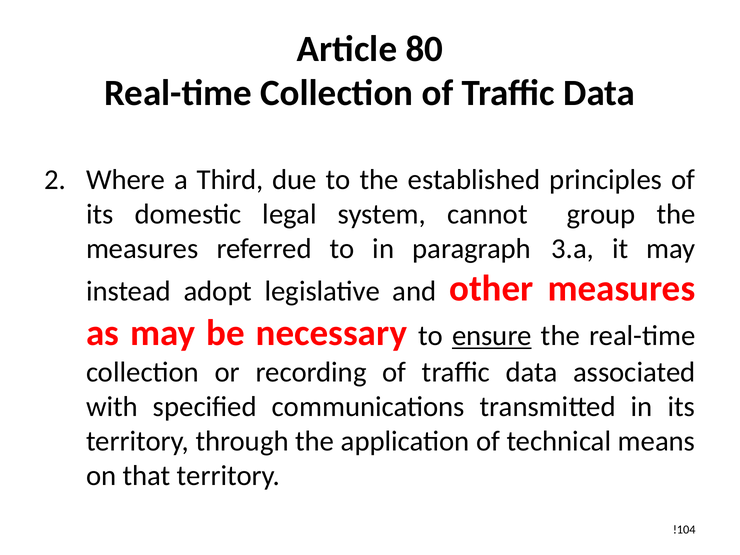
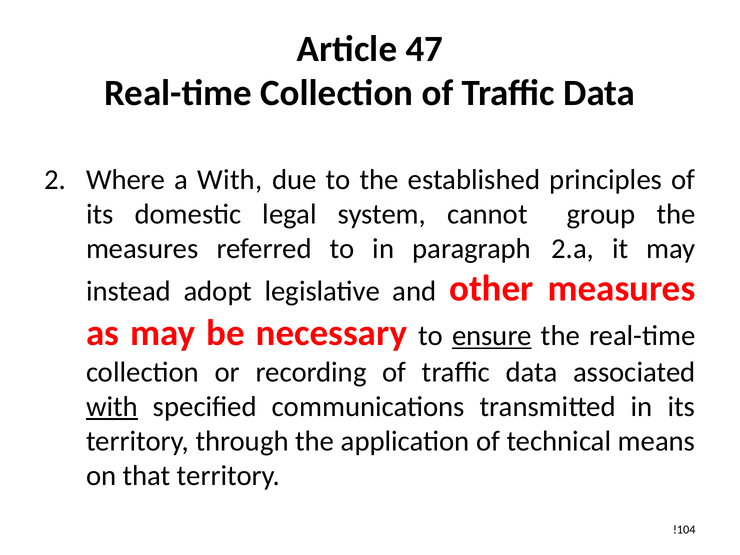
80: 80 -> 47 (424, 49)
a Third: Third -> With (230, 180)
3.a: 3.a -> 2.a (573, 249)
with underline: none -> present (112, 407)
